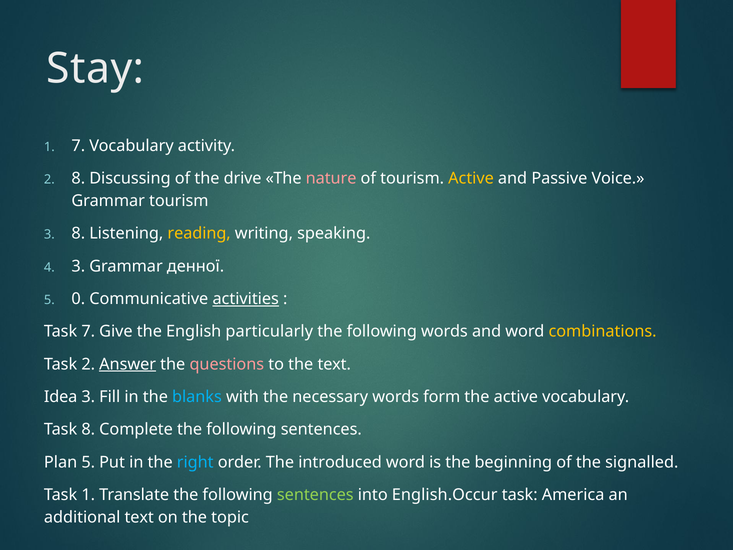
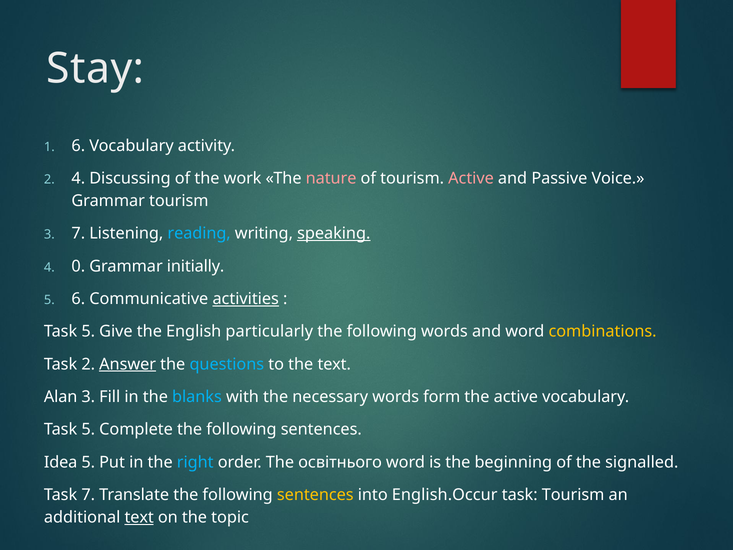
1 7: 7 -> 6 (78, 146)
2 8: 8 -> 4 (78, 178)
drive: drive -> work (243, 178)
Active colour: yellow -> pink (471, 178)
3 8: 8 -> 7 (78, 233)
reading colour: yellow -> light blue (199, 233)
speaking underline: none -> present (334, 233)
4 3: 3 -> 0 (78, 266)
денної: денної -> initially (196, 266)
5 0: 0 -> 6 (78, 299)
7: 7 -> 5 (88, 331)
questions colour: pink -> light blue (227, 364)
Idea: Idea -> Alan (61, 397)
8: 8 -> 5 (88, 429)
Plan: Plan -> Idea (61, 462)
introduced: introduced -> освітнього (340, 462)
Task 1: 1 -> 7 (88, 495)
sentences colour: light green -> yellow (315, 495)
task America: America -> Tourism (573, 495)
text underline: none -> present (139, 517)
